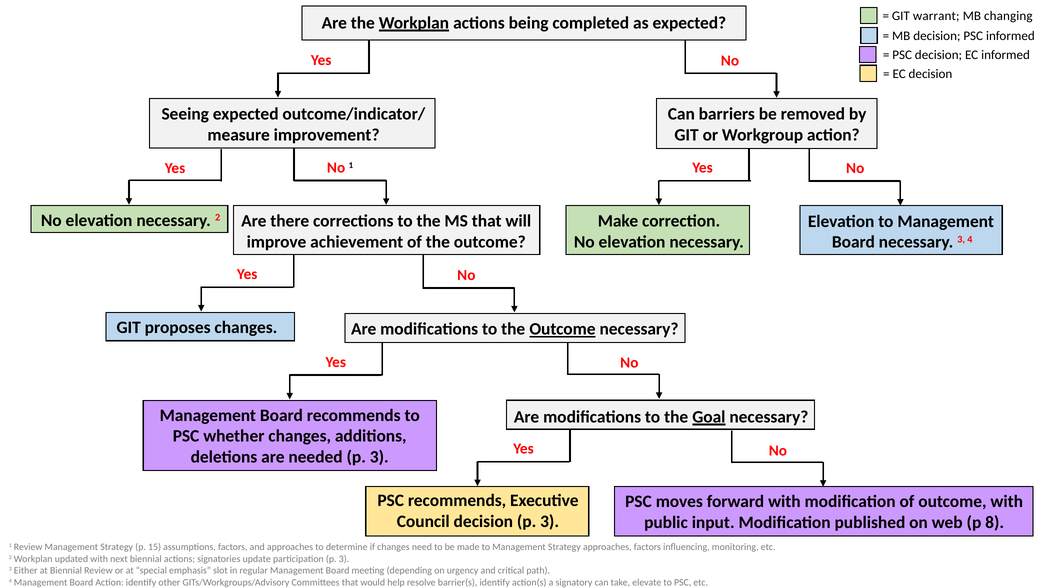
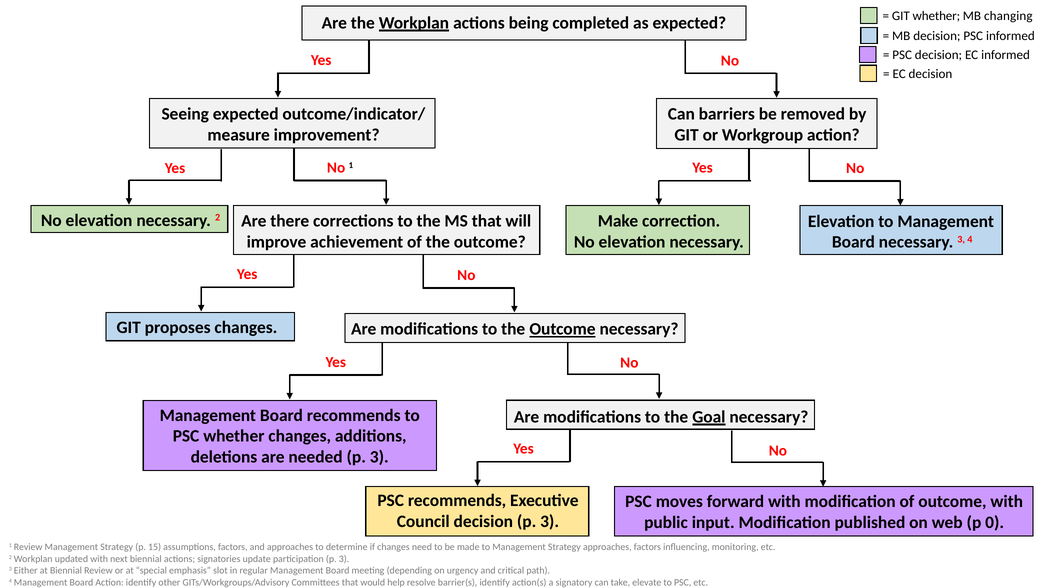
GIT warrant: warrant -> whether (936, 16)
8: 8 -> 0 (995, 523)
